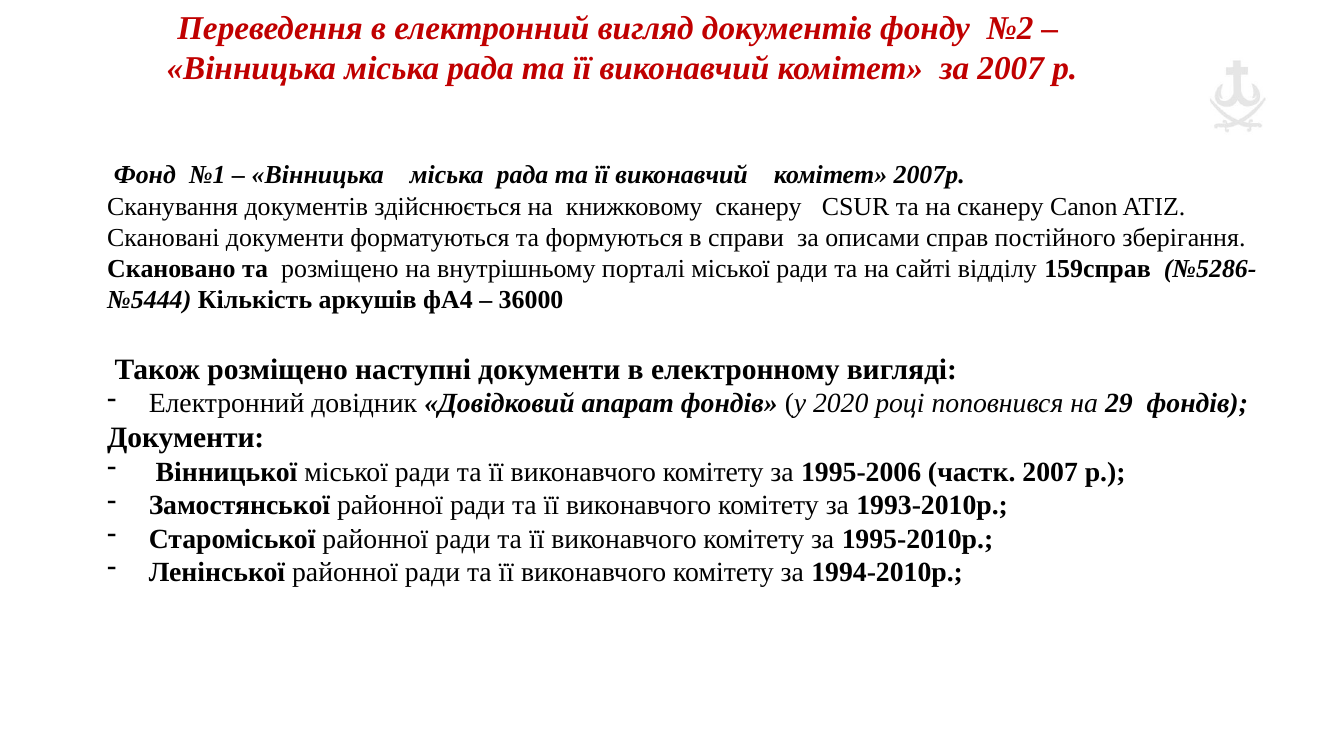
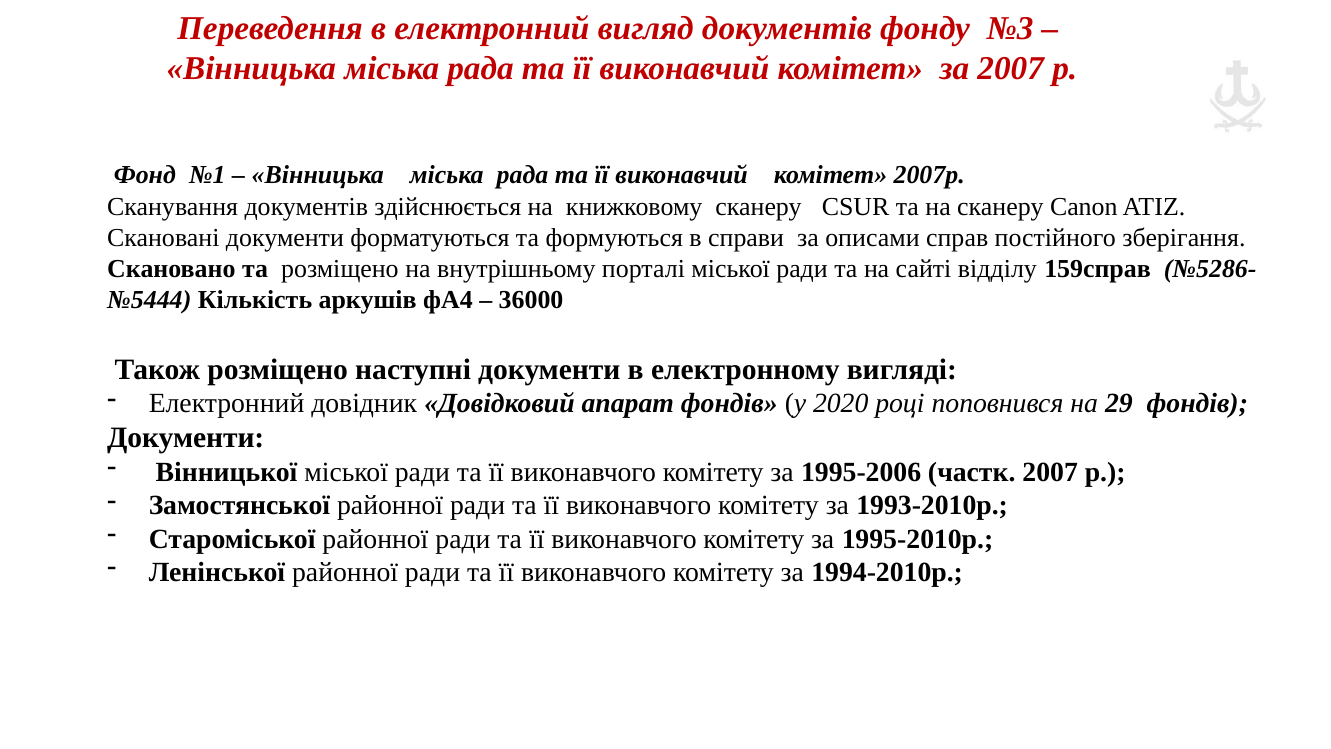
№2: №2 -> №3 (1010, 29)
